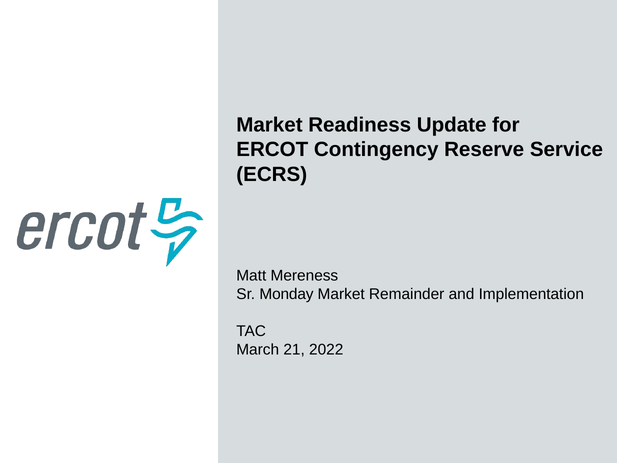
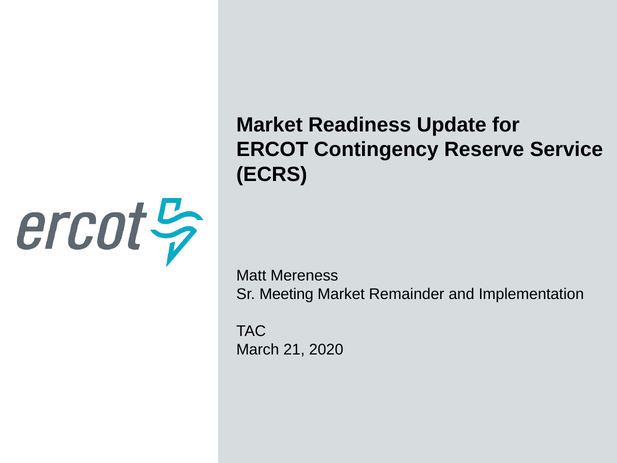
Monday: Monday -> Meeting (286, 294)
2022: 2022 -> 2020 (326, 350)
